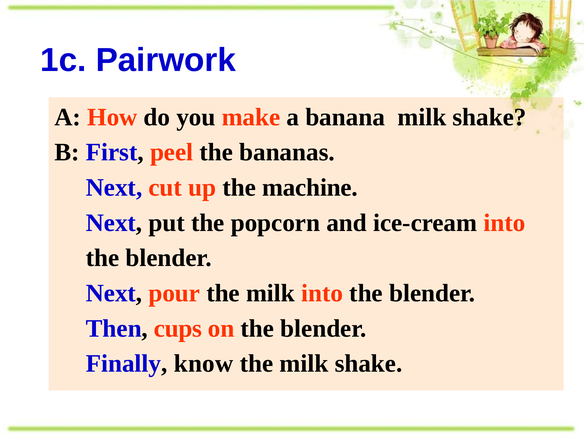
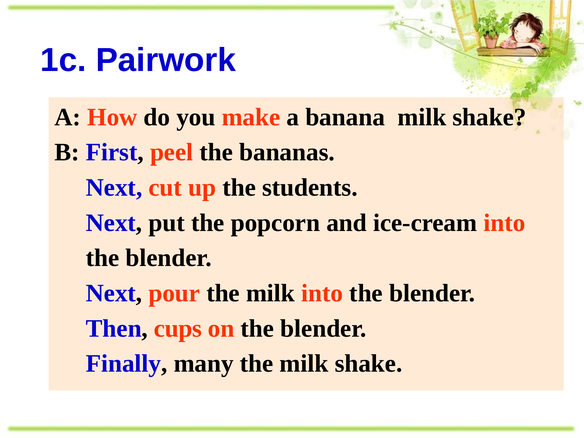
machine: machine -> students (310, 188)
know: know -> many (204, 364)
